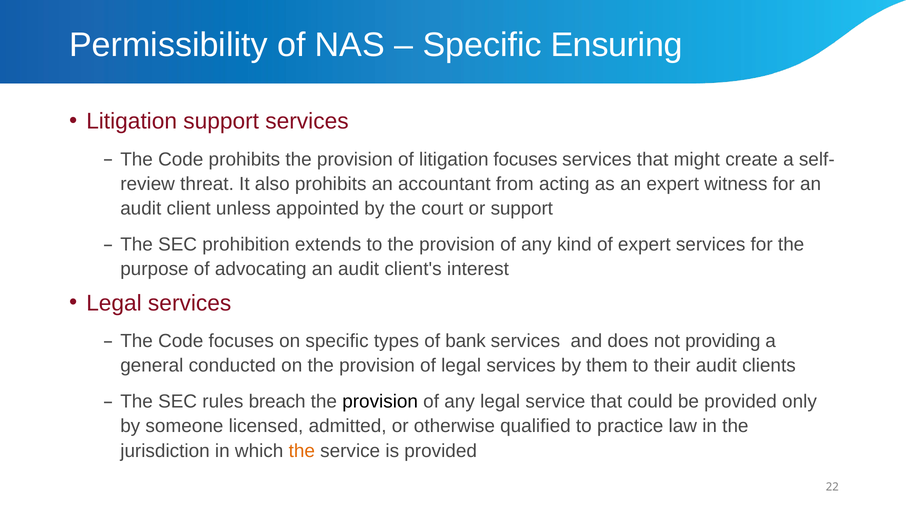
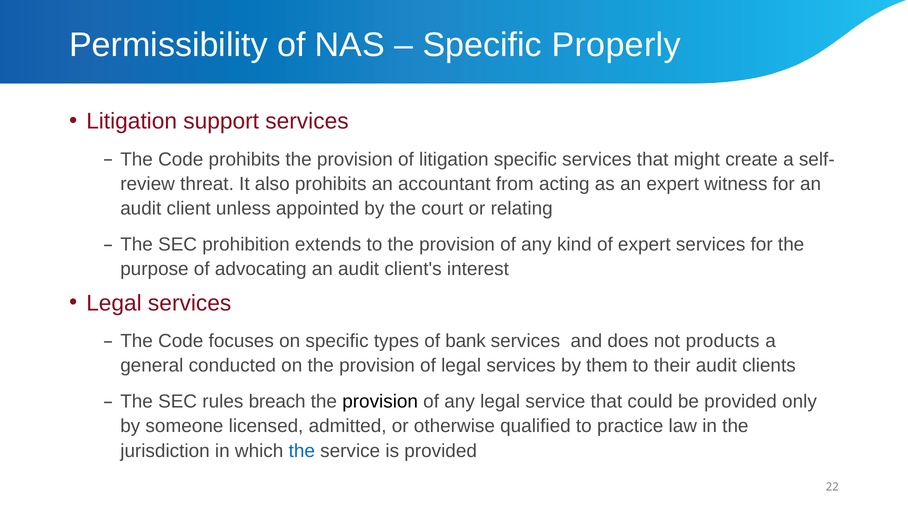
Ensuring: Ensuring -> Properly (616, 45)
litigation focuses: focuses -> specific (525, 159)
or support: support -> relating (522, 208)
providing: providing -> products (723, 341)
the colour: orange -> blue (302, 451)
